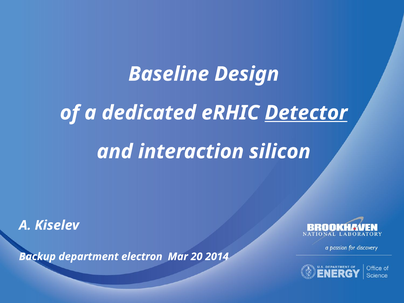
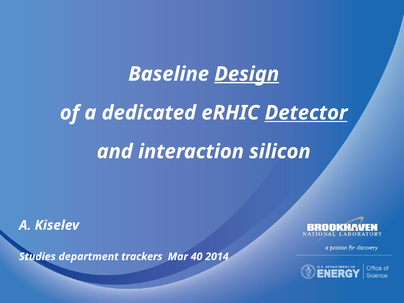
Design underline: none -> present (247, 74)
Backup: Backup -> Studies (37, 257)
electron: electron -> trackers (142, 257)
20: 20 -> 40 (197, 257)
